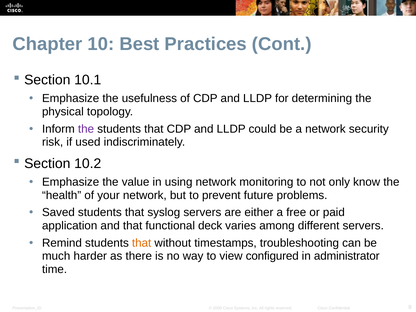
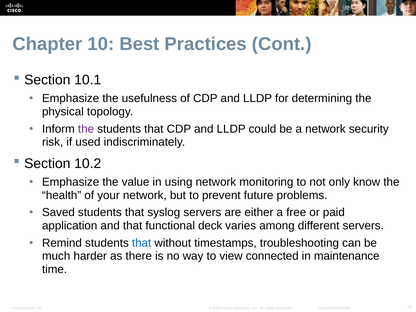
that colour: orange -> blue (142, 243)
configured: configured -> connected (272, 256)
administrator: administrator -> maintenance (347, 256)
